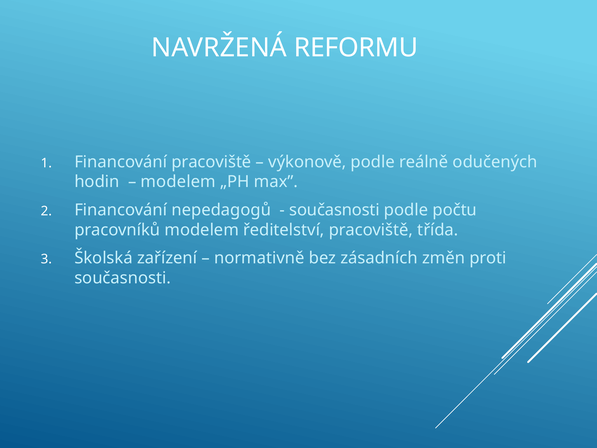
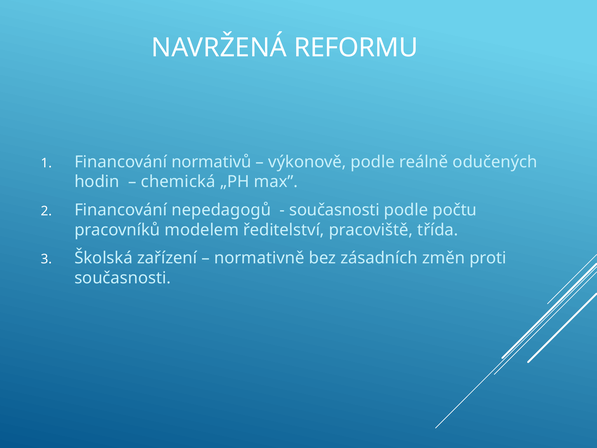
Financování pracoviště: pracoviště -> normativů (211, 162)
modelem: modelem -> chemická (178, 182)
